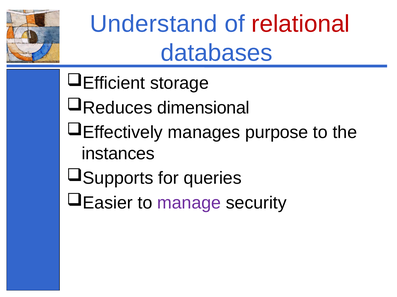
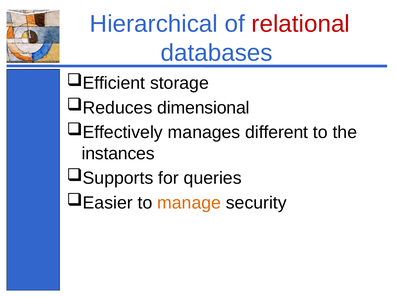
Understand: Understand -> Hierarchical (154, 24)
purpose: purpose -> different (277, 133)
manage colour: purple -> orange (189, 203)
